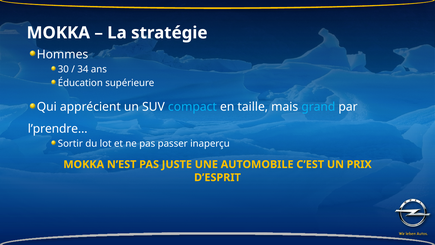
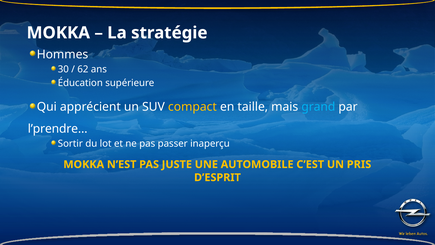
34: 34 -> 62 (83, 69)
compact colour: light blue -> yellow (192, 107)
PRIX: PRIX -> PRIS (359, 164)
